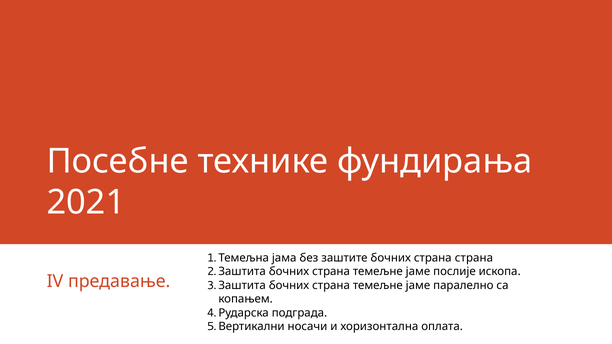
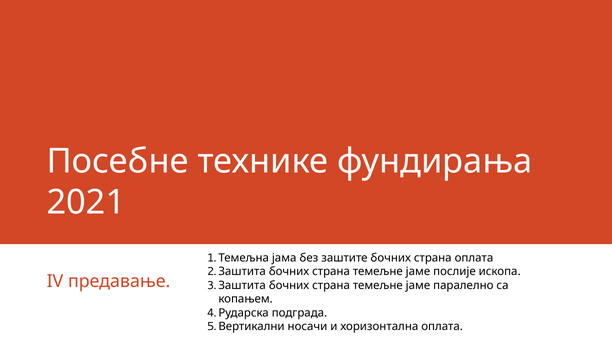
страна страна: страна -> оплата (474, 258)
